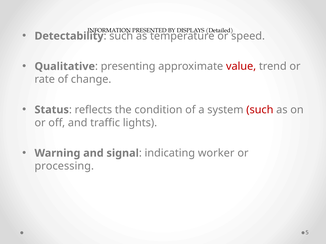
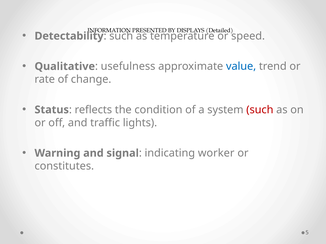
presenting: presenting -> usefulness (128, 67)
value colour: red -> blue (241, 67)
processing: processing -> constitutes (64, 166)
